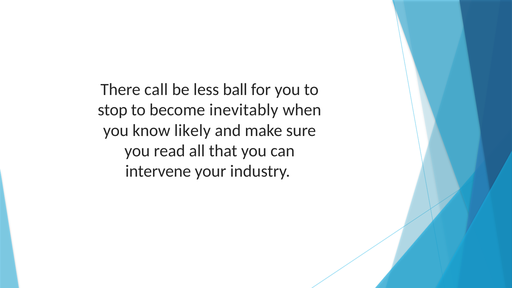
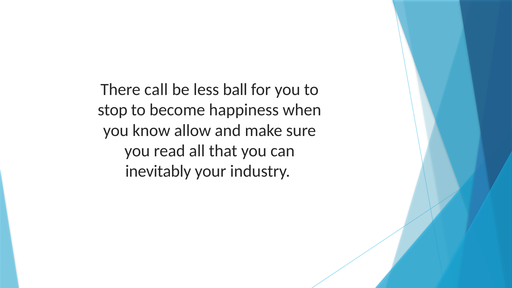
inevitably: inevitably -> happiness (244, 110)
likely: likely -> allow (193, 130)
intervene: intervene -> inevitably (158, 171)
